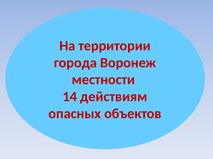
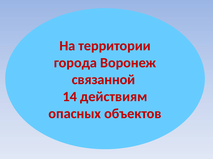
местности: местности -> связанной (103, 80)
